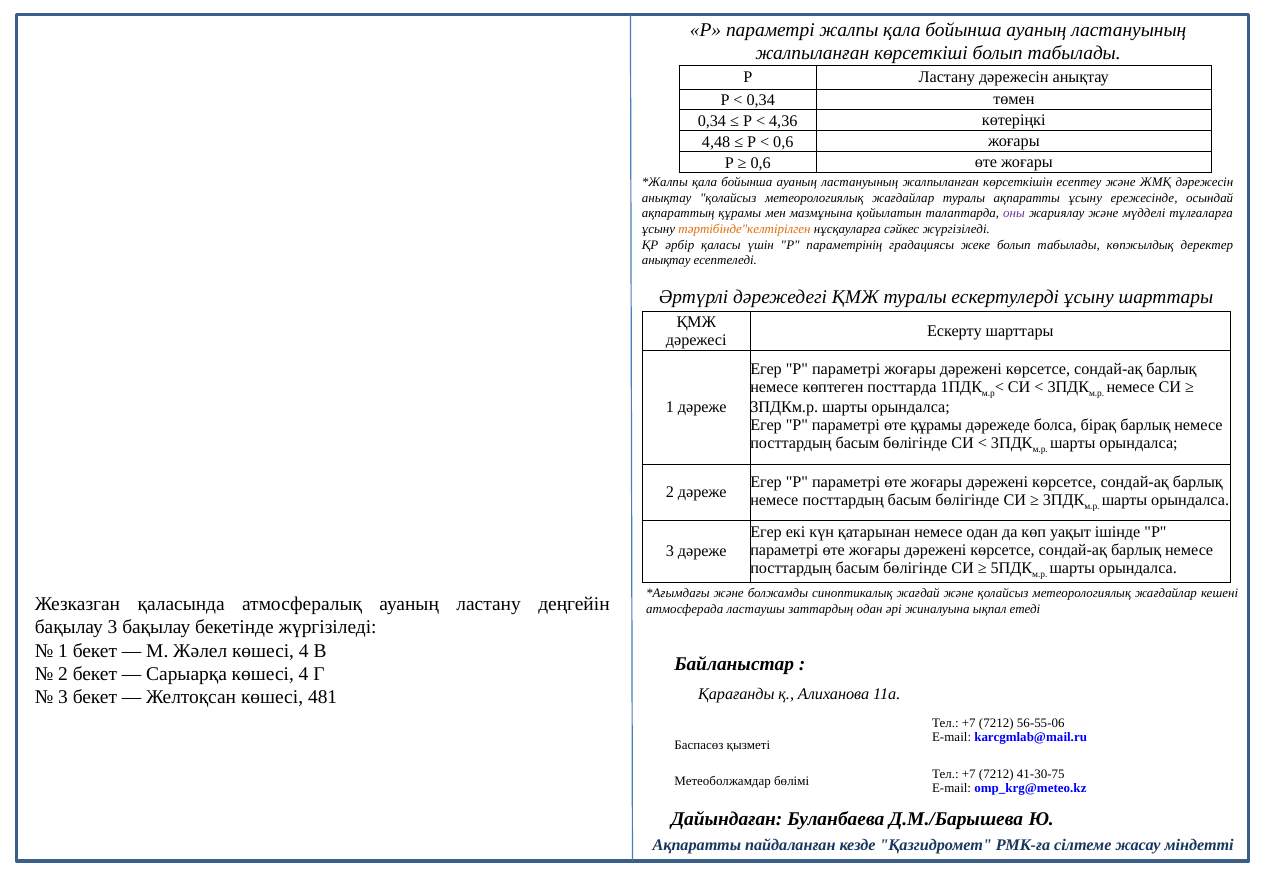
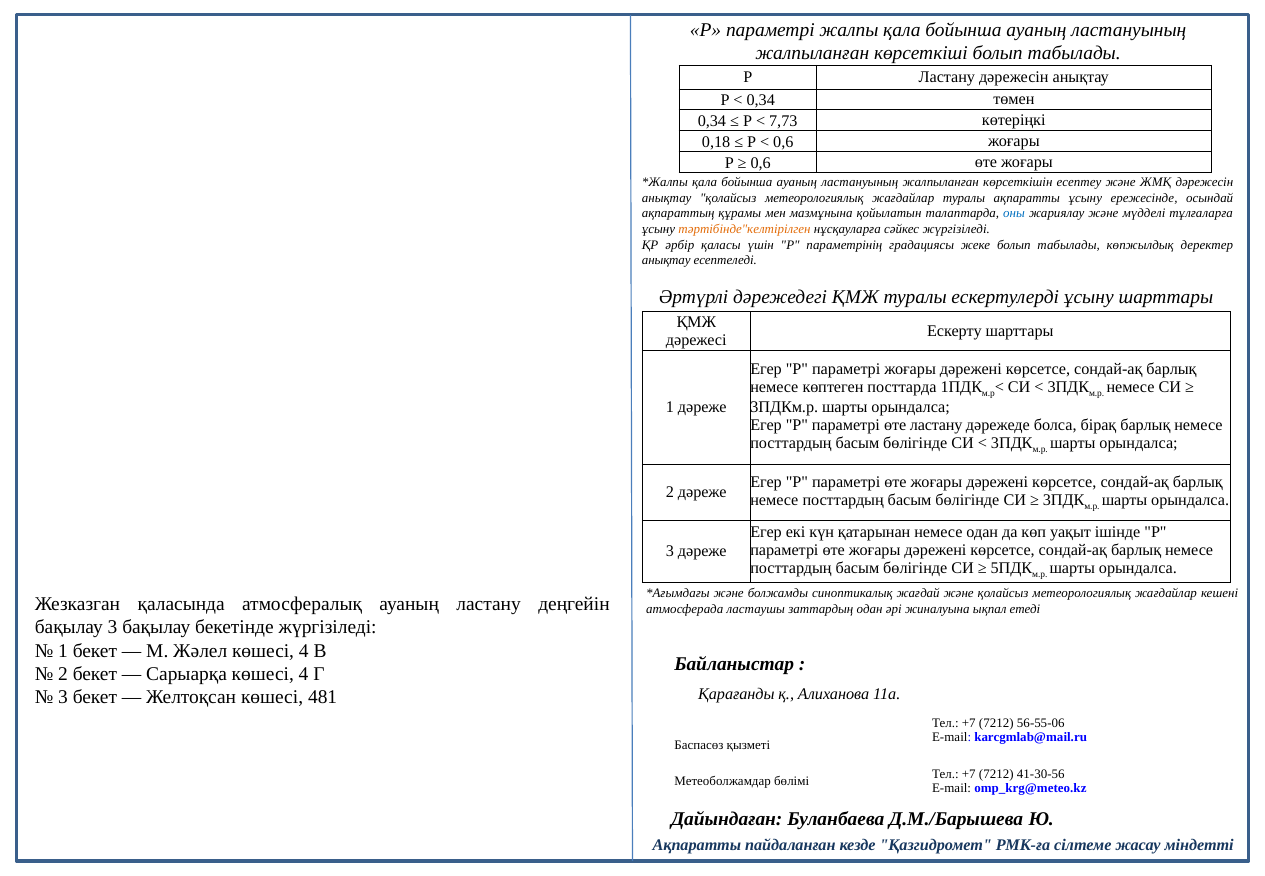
4,36: 4,36 -> 7,73 (783, 121)
4,48: 4,48 -> 0,18 (716, 142)
оны colour: purple -> blue (1014, 214)
өте құрамы: құрамы -> ластану (936, 425)
41-30-75: 41-30-75 -> 41-30-56 (1041, 774)
